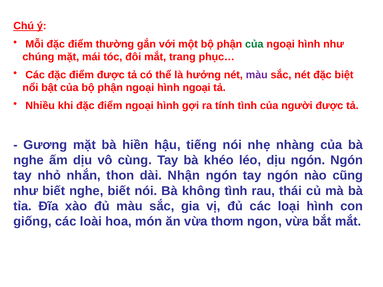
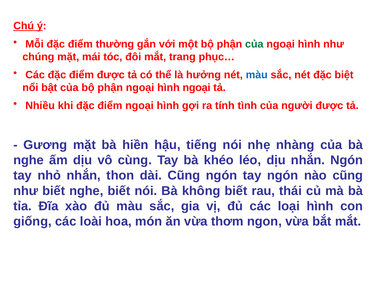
màu colour: purple -> blue (257, 75)
dịu ngón: ngón -> nhắn (308, 160)
dài Nhận: Nhận -> Cũng (184, 176)
không tình: tình -> biết (236, 191)
